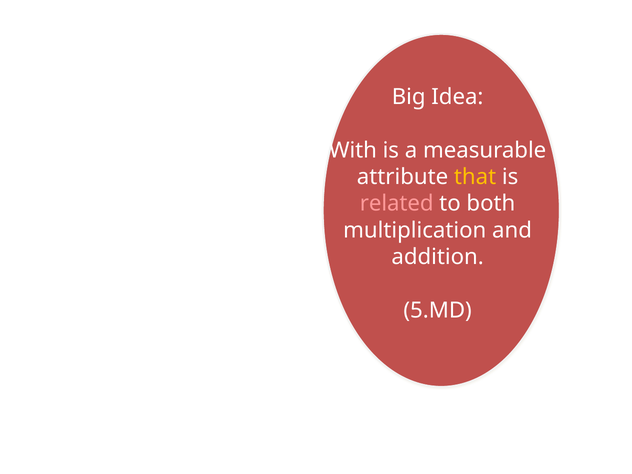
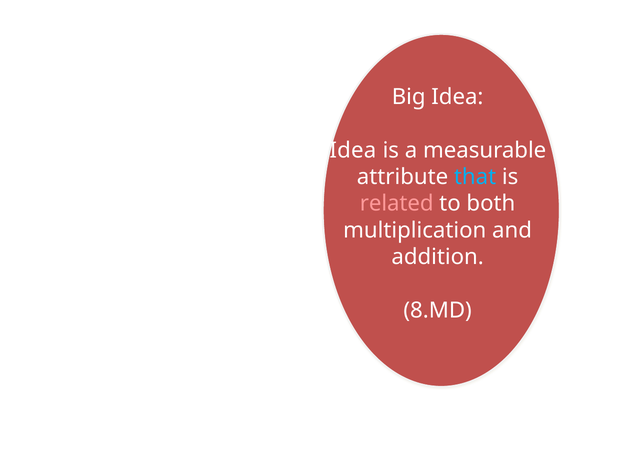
With: With -> Idea (353, 150)
that colour: yellow -> light blue (475, 177)
5.MD: 5.MD -> 8.MD (438, 310)
